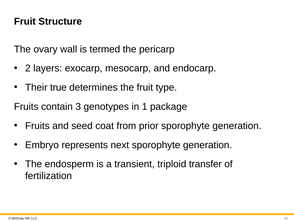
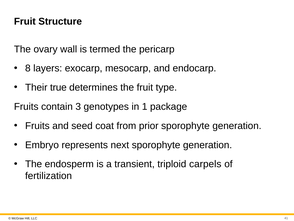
2: 2 -> 8 (28, 68)
transfer: transfer -> carpels (205, 164)
